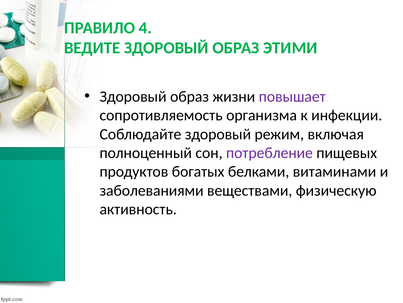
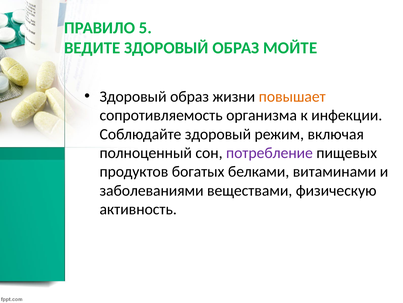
4: 4 -> 5 (145, 28)
ЭТИМИ: ЭТИМИ -> МОЙТЕ (290, 48)
повышает colour: purple -> orange (292, 96)
